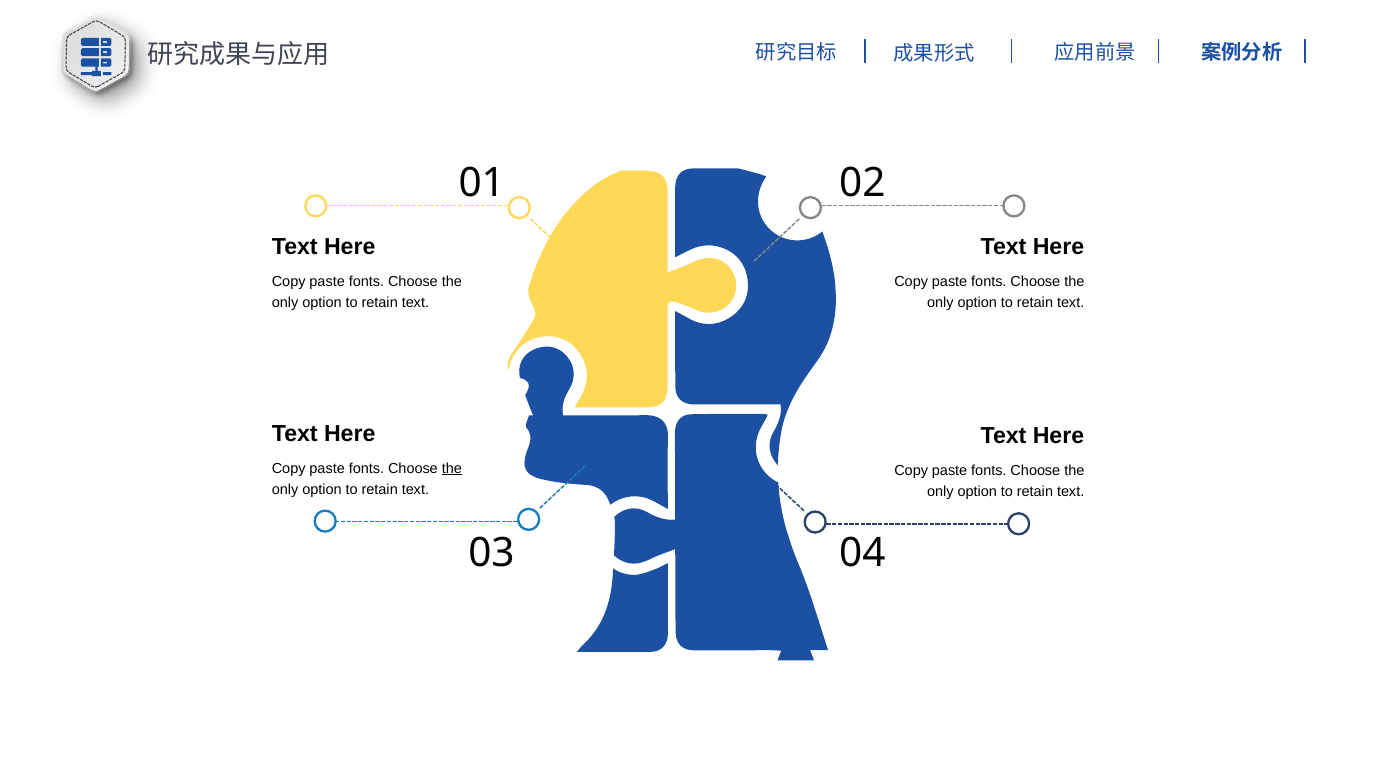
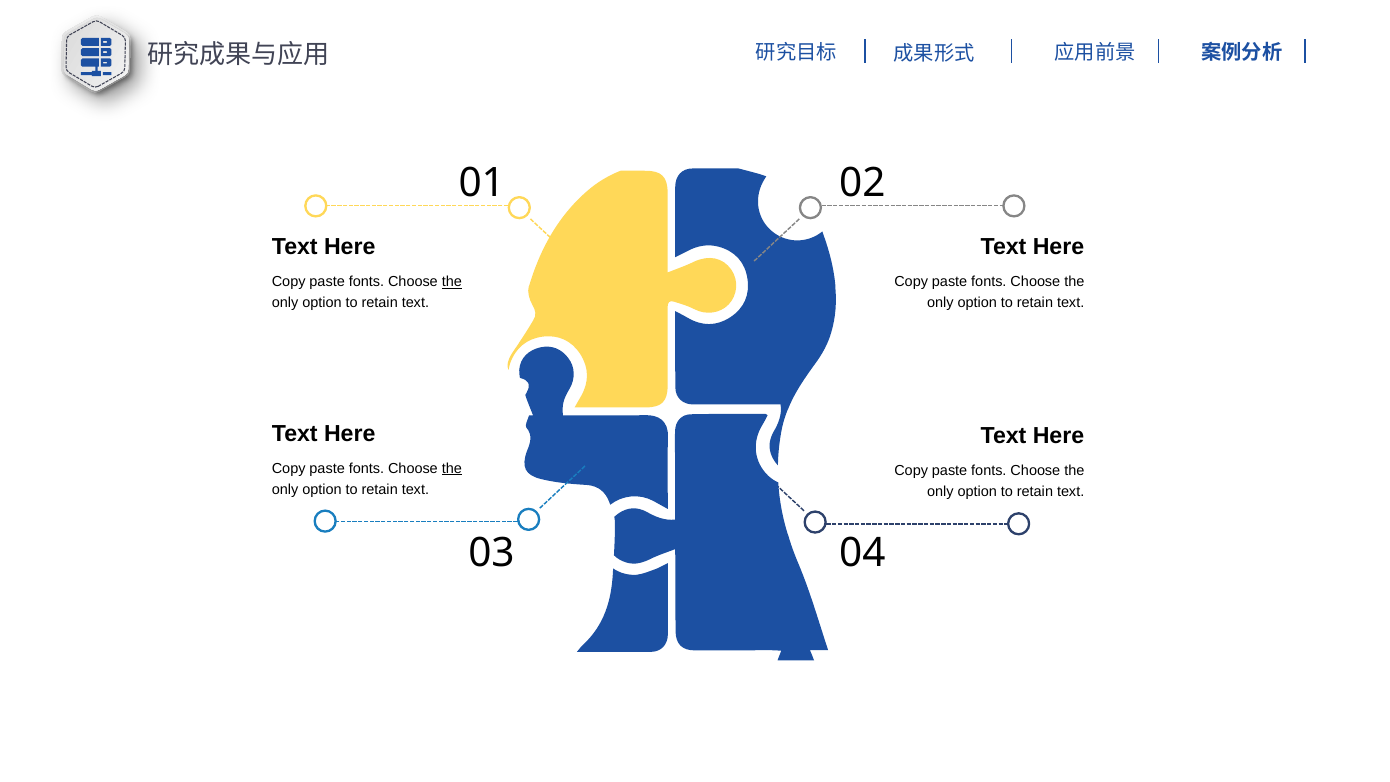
the underline: none -> present (452, 282)
